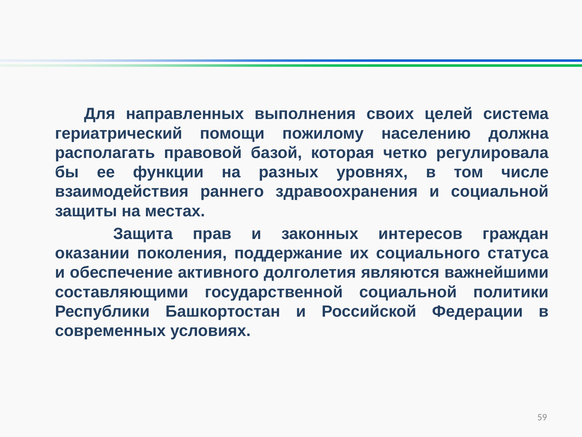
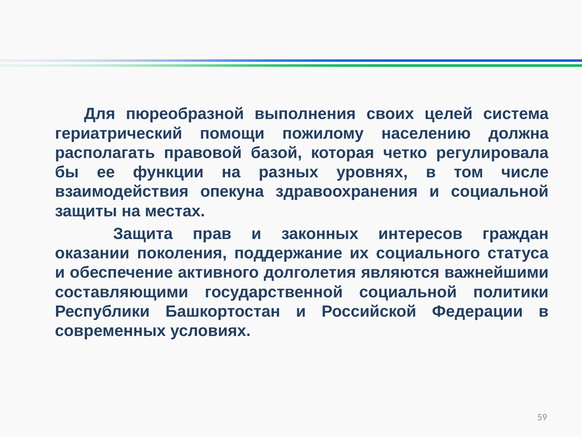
направленных: направленных -> пюреобразной (185, 114)
раннего: раннего -> опекуна (232, 191)
